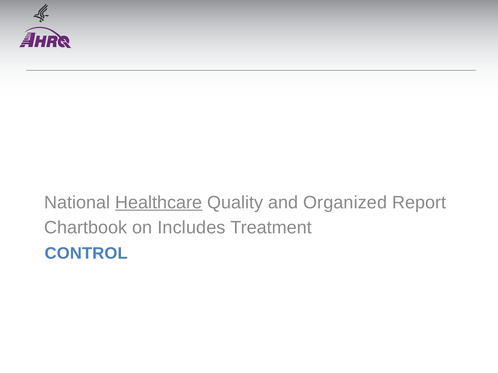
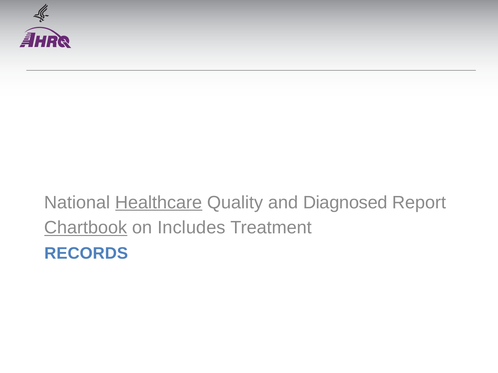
Organized: Organized -> Diagnosed (345, 203)
Chartbook underline: none -> present (86, 228)
CONTROL: CONTROL -> RECORDS (86, 254)
